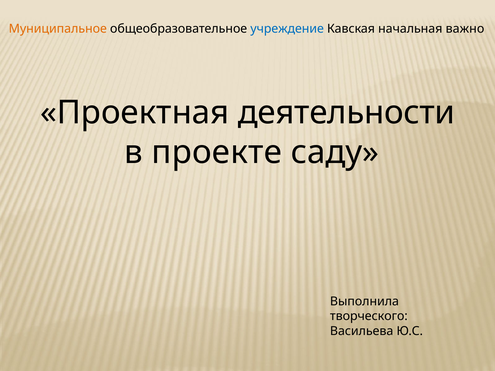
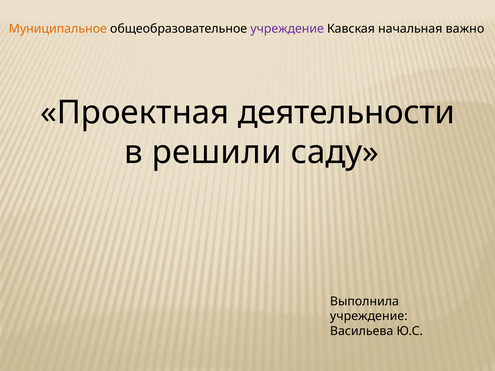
учреждение colour: blue -> purple (287, 29)
проекте: проекте -> решили (217, 152)
творческого: творческого -> учреждение (369, 316)
